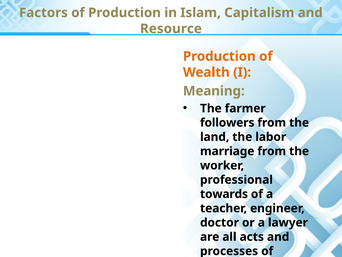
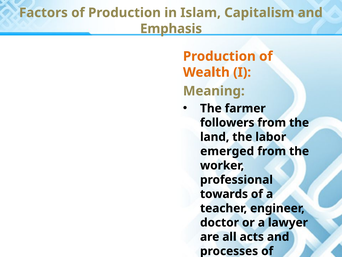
Resource: Resource -> Emphasis (171, 29)
marriage: marriage -> emerged (227, 151)
